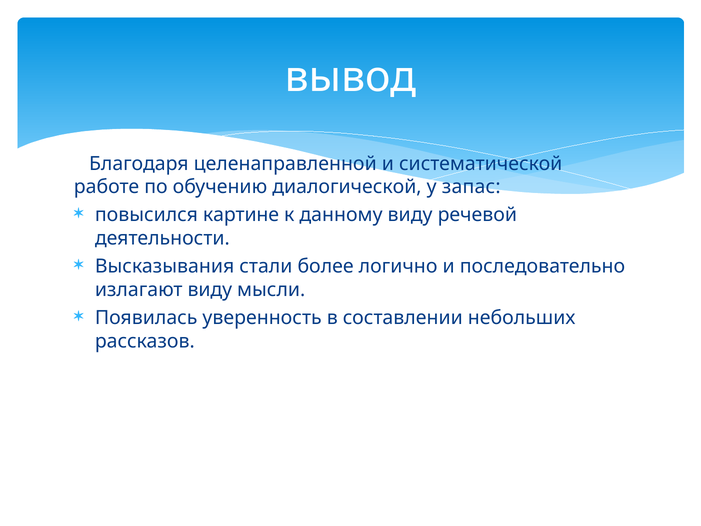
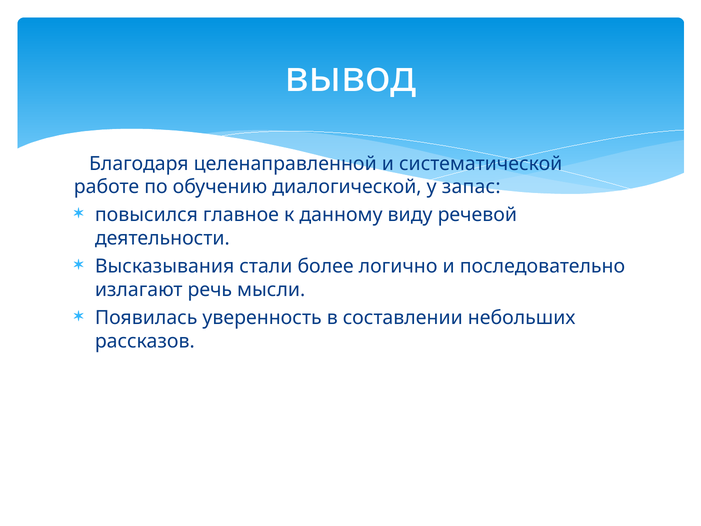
картине: картине -> главное (241, 215)
излагают виду: виду -> речь (210, 290)
